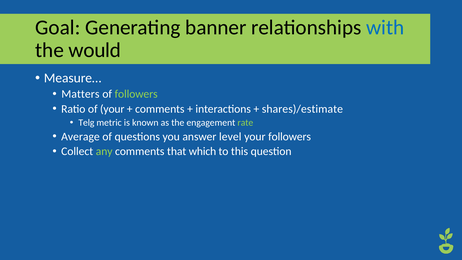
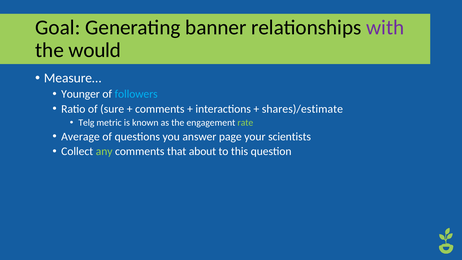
with colour: blue -> purple (385, 27)
Matters: Matters -> Younger (81, 94)
followers colour: light green -> light blue (136, 94)
of your: your -> sure (112, 109)
level: level -> page (230, 137)
your followers: followers -> scientists (290, 137)
which: which -> about (202, 151)
